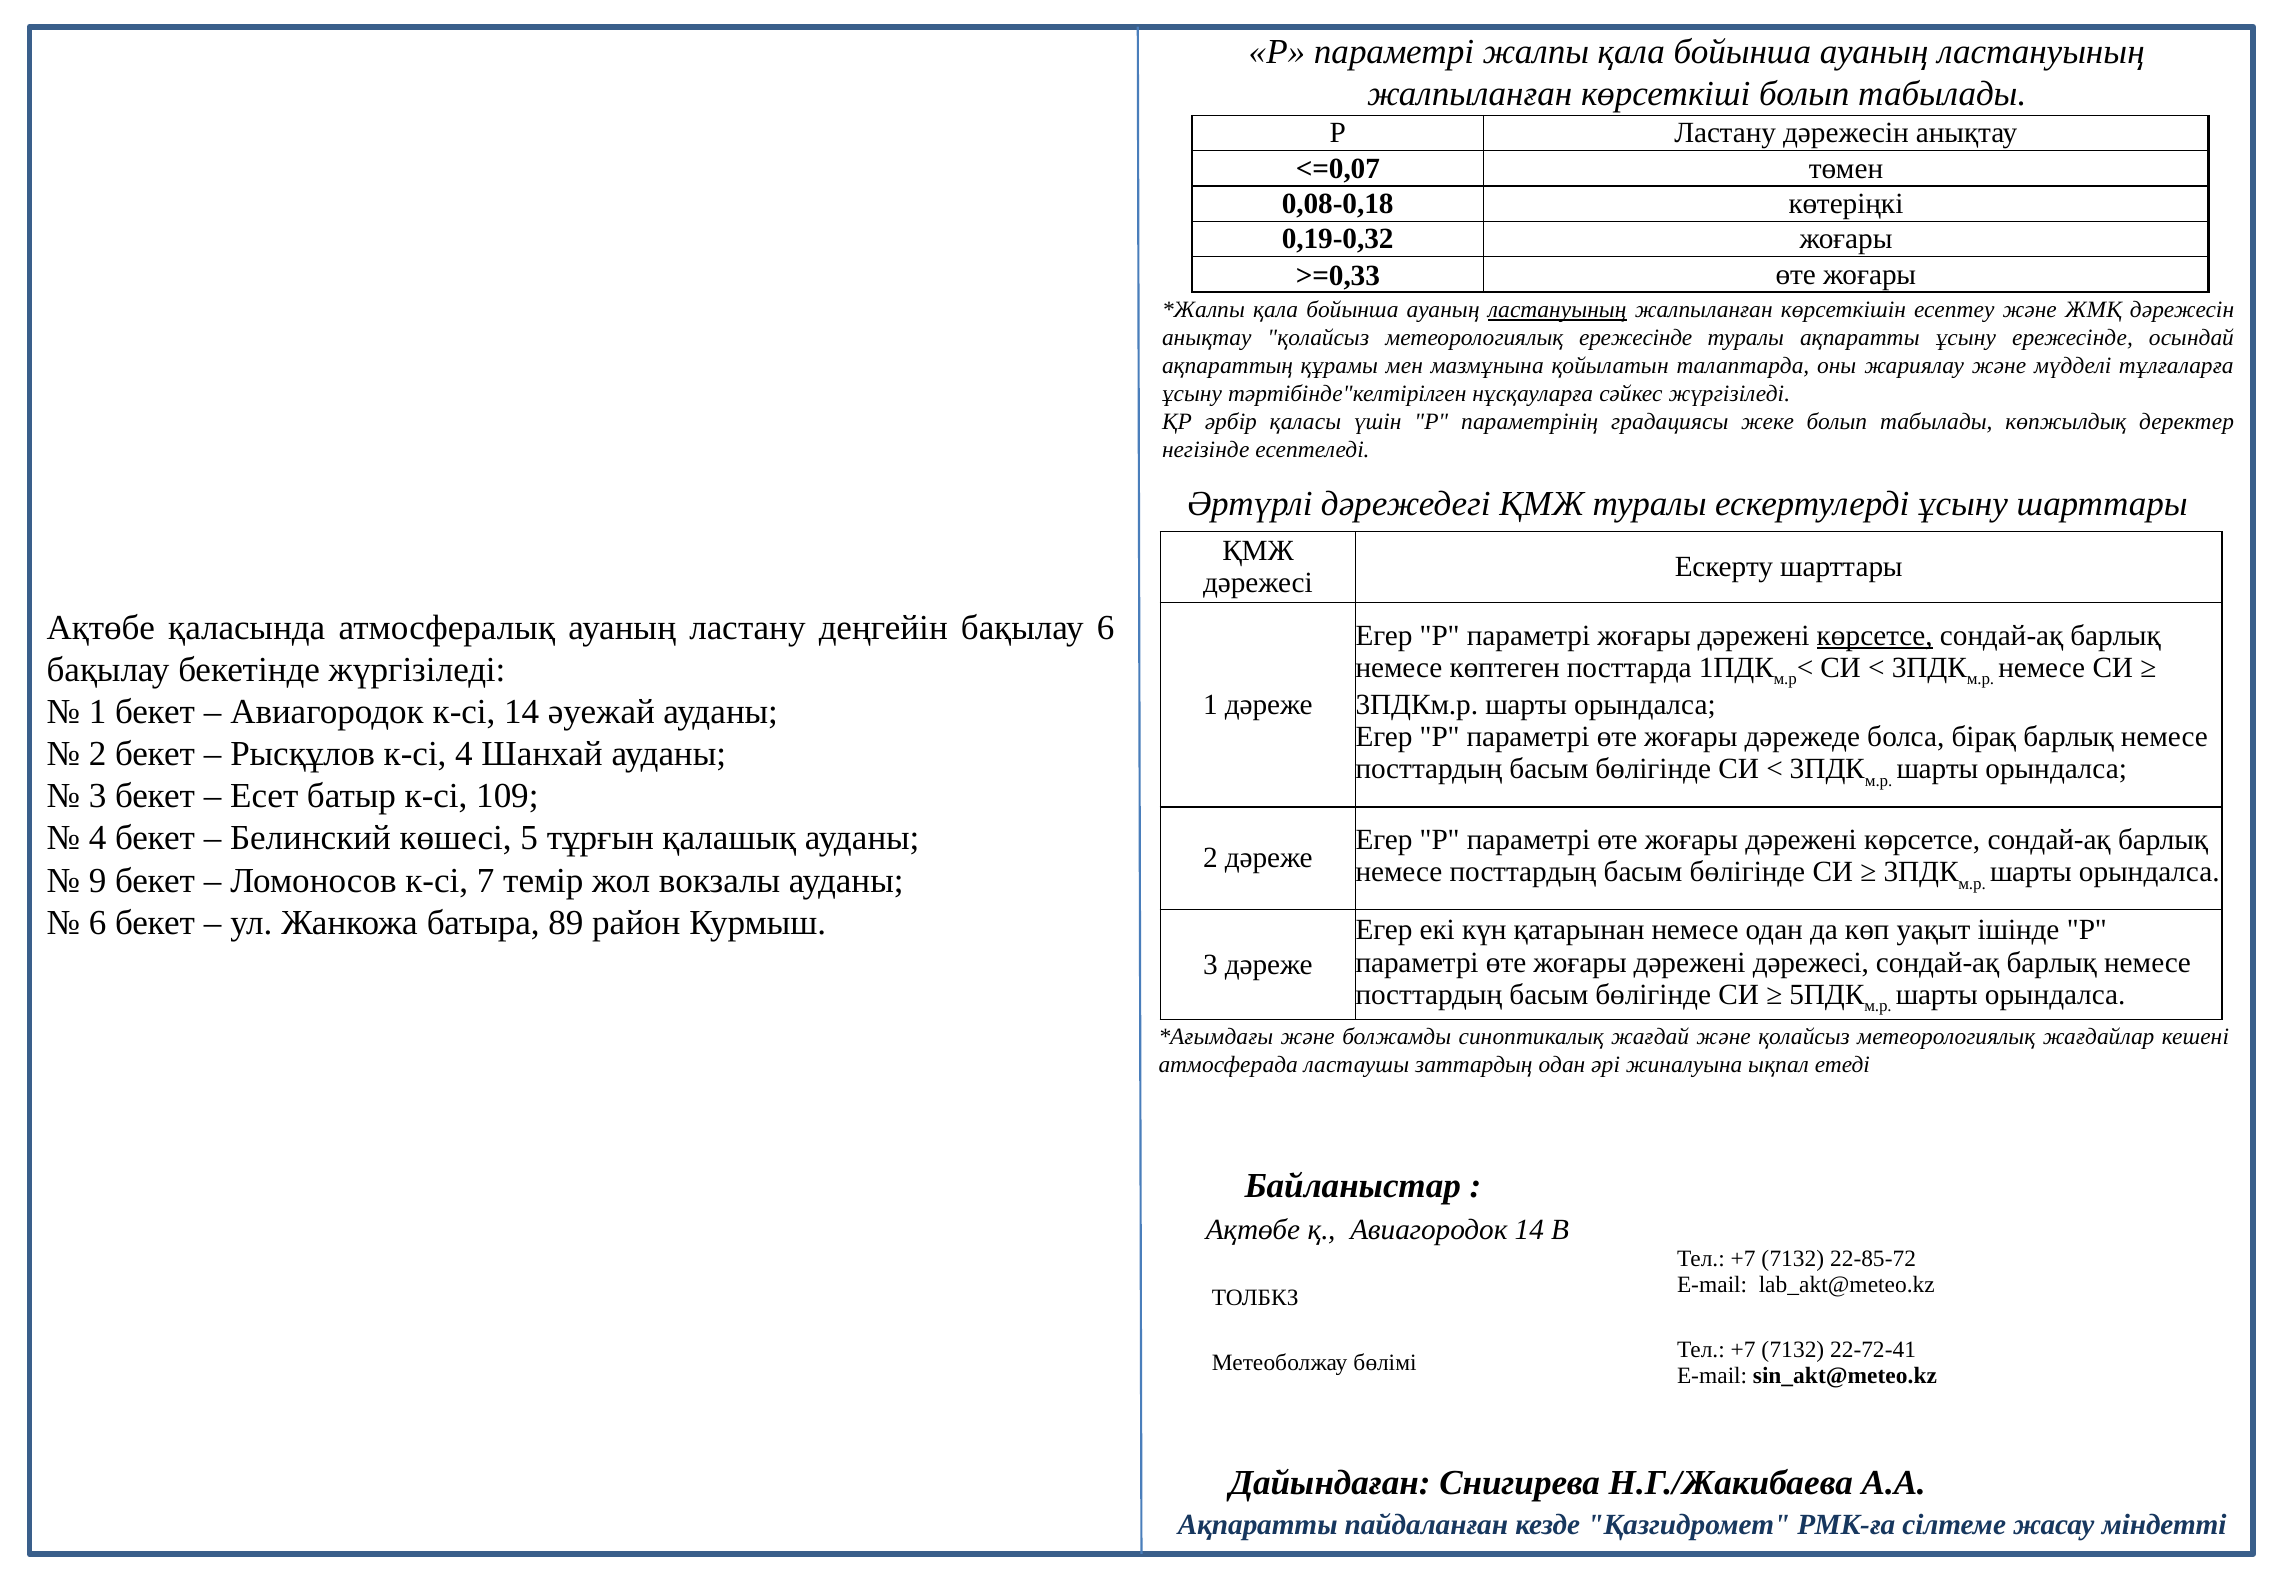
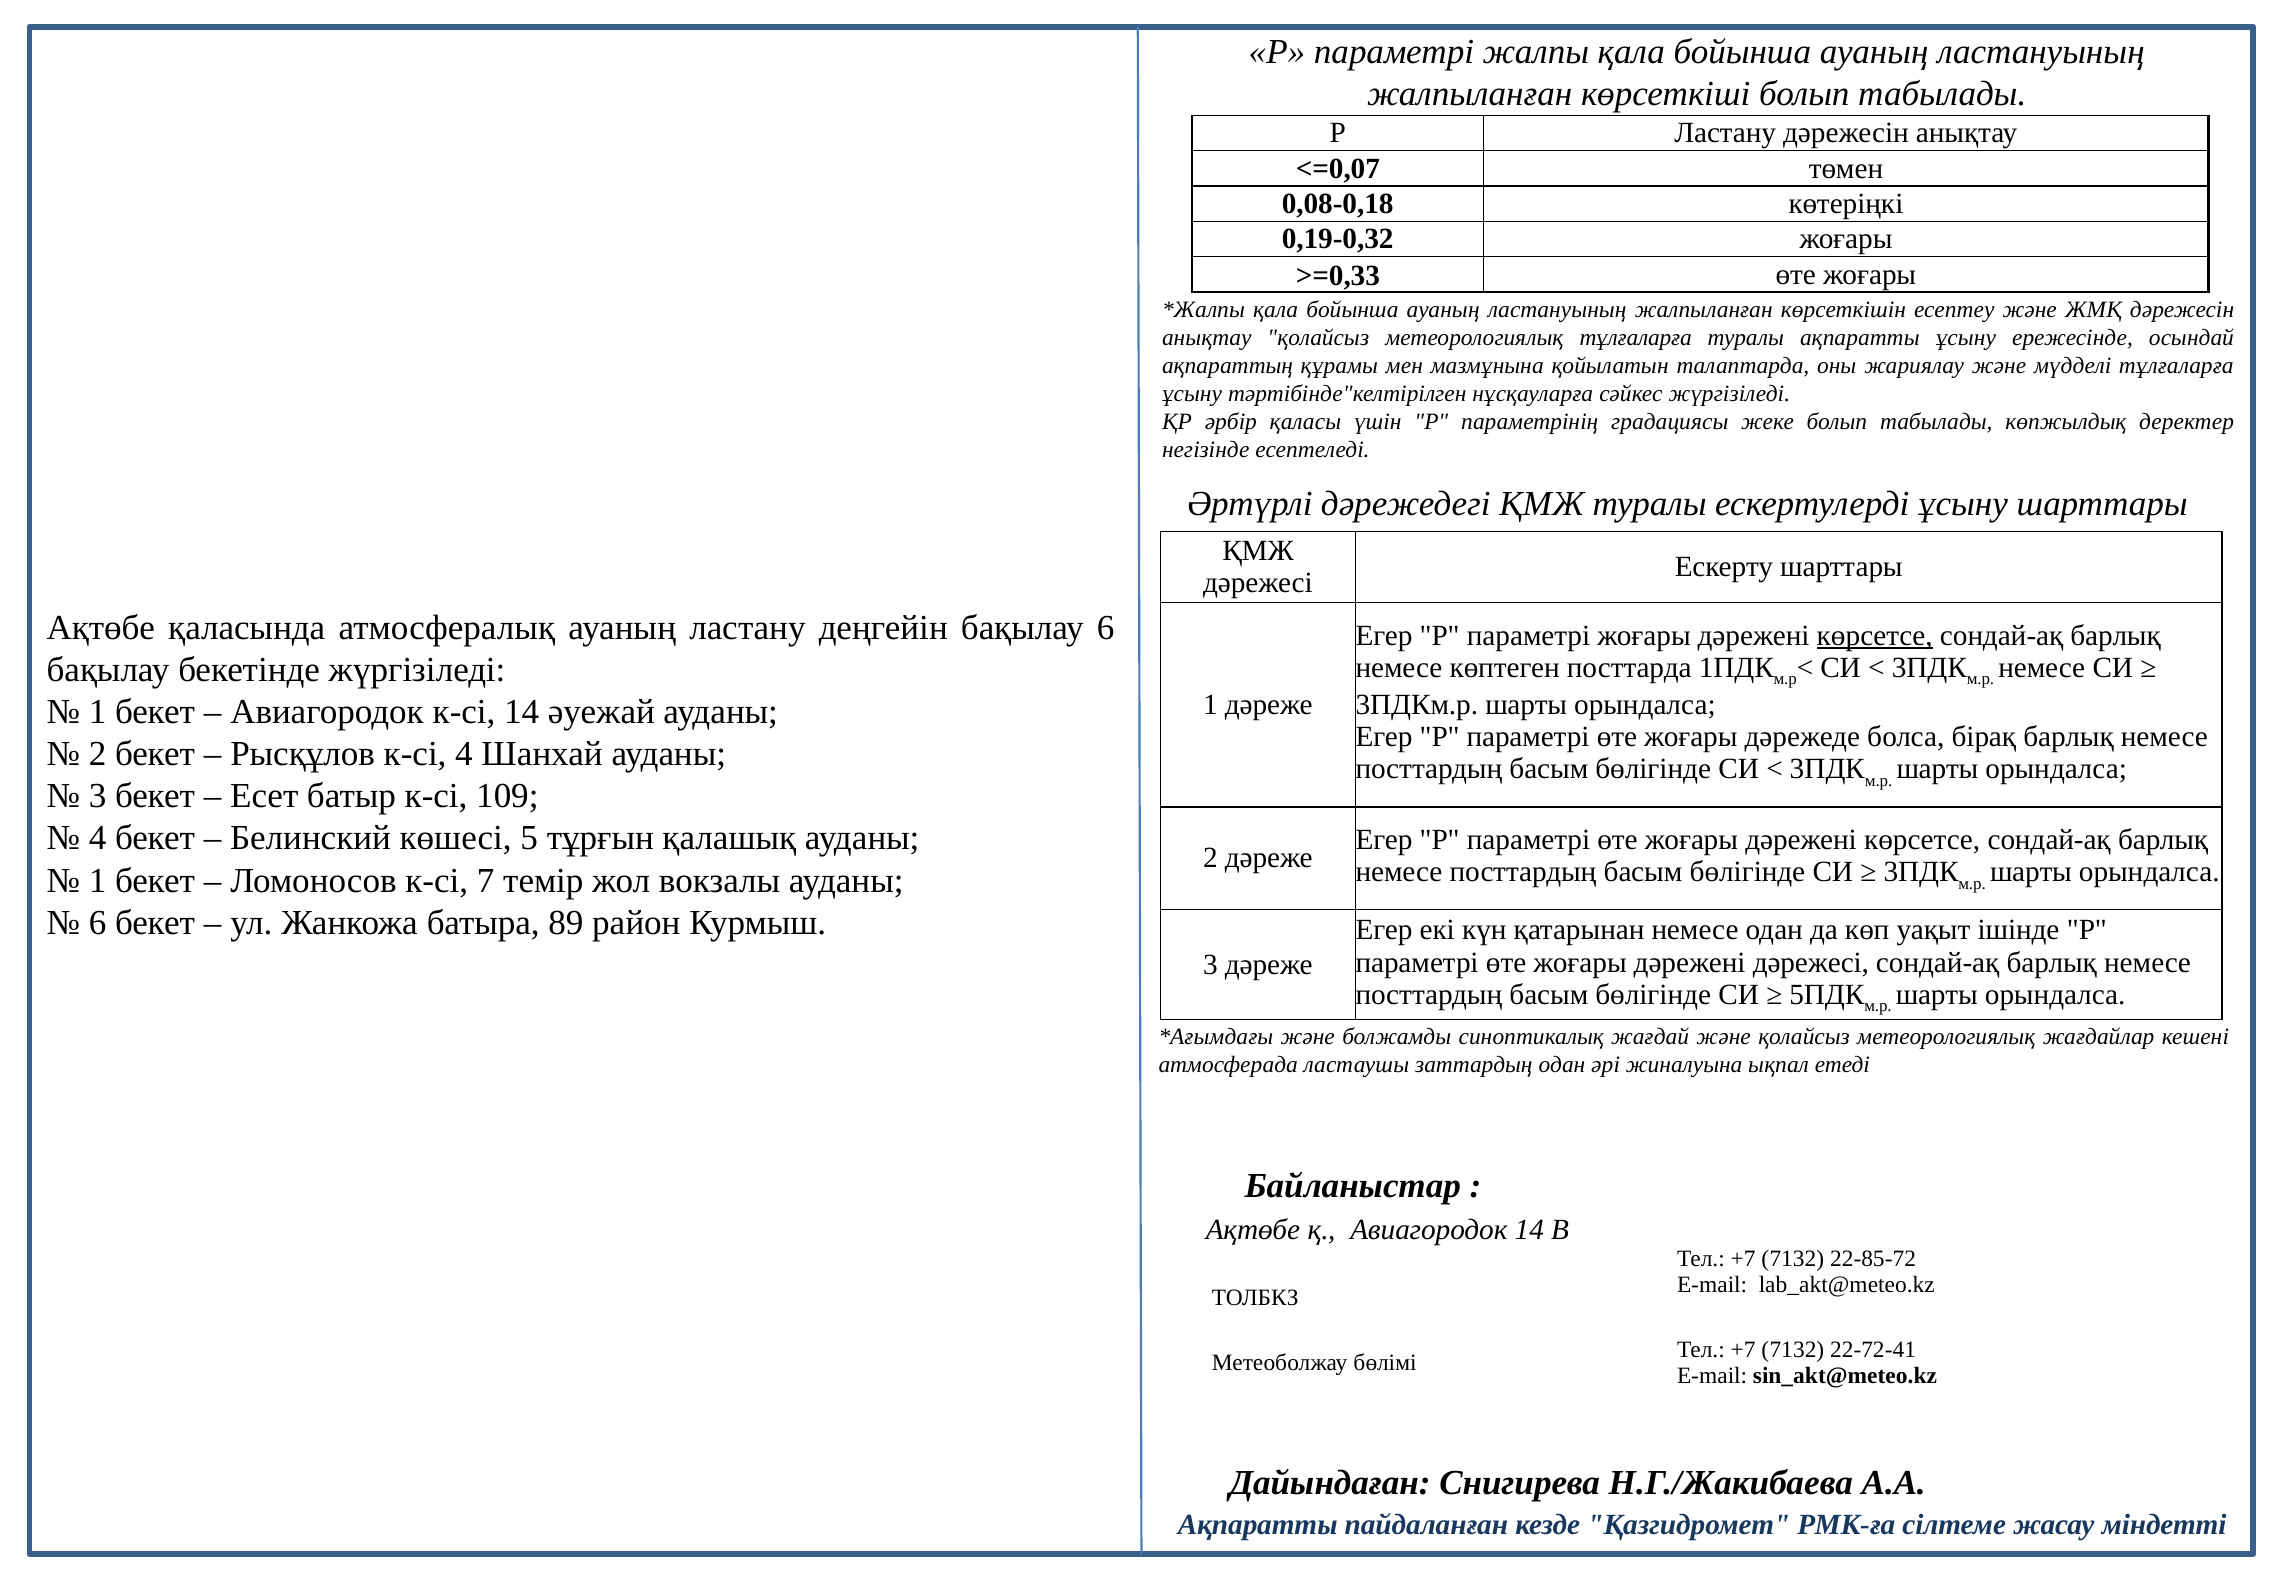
ластануының underline: present -> none (1557, 310)
метеорологиялық ережесінде: ережесінде -> тұлғаларға (1636, 338)
9: 9 -> 1 (98, 880)
